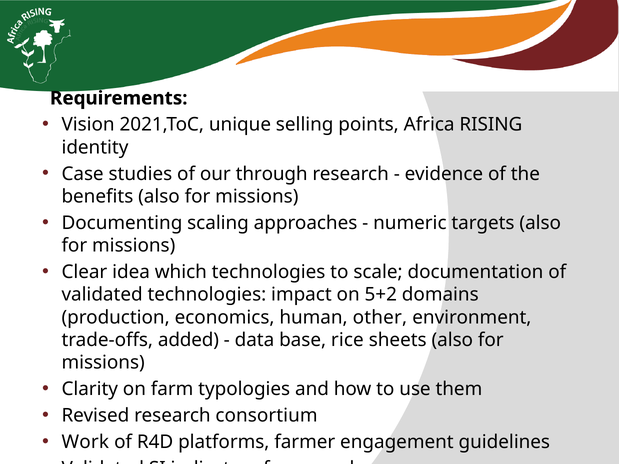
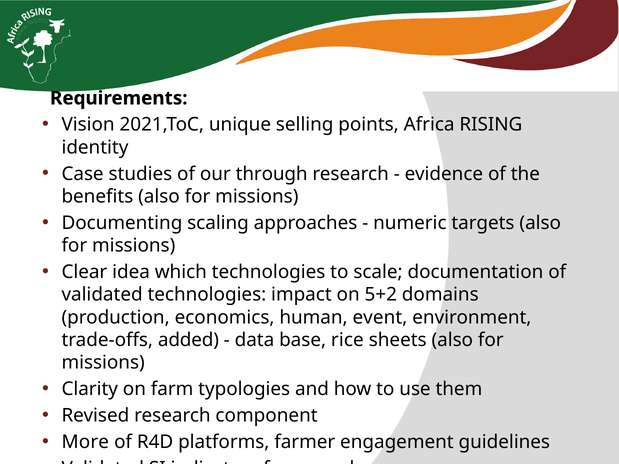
other: other -> event (380, 318)
consortium: consortium -> component (267, 416)
Work: Work -> More (85, 442)
